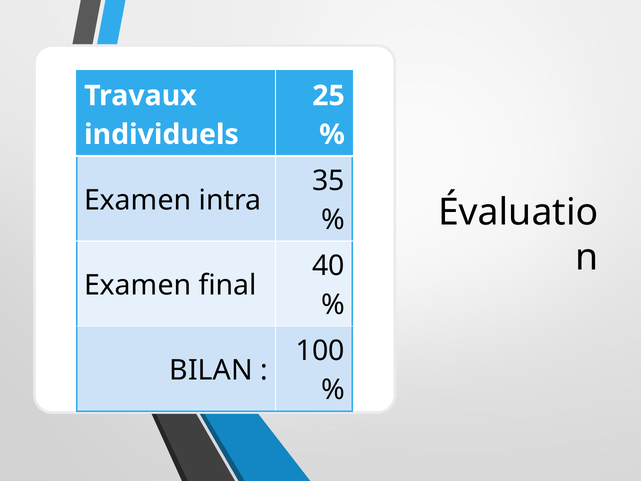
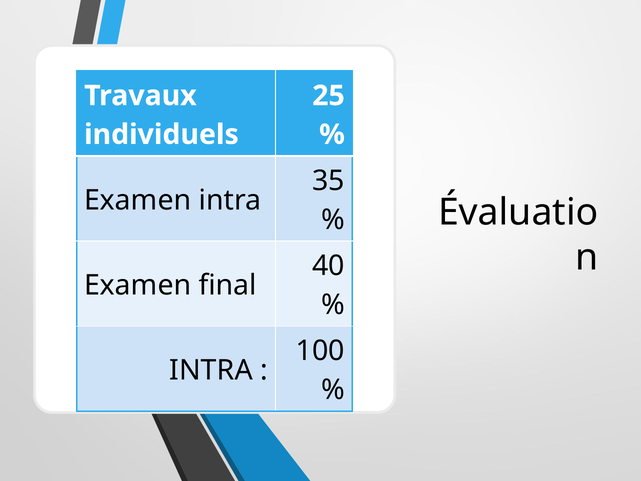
BILAN: BILAN -> INTRA (211, 370)
